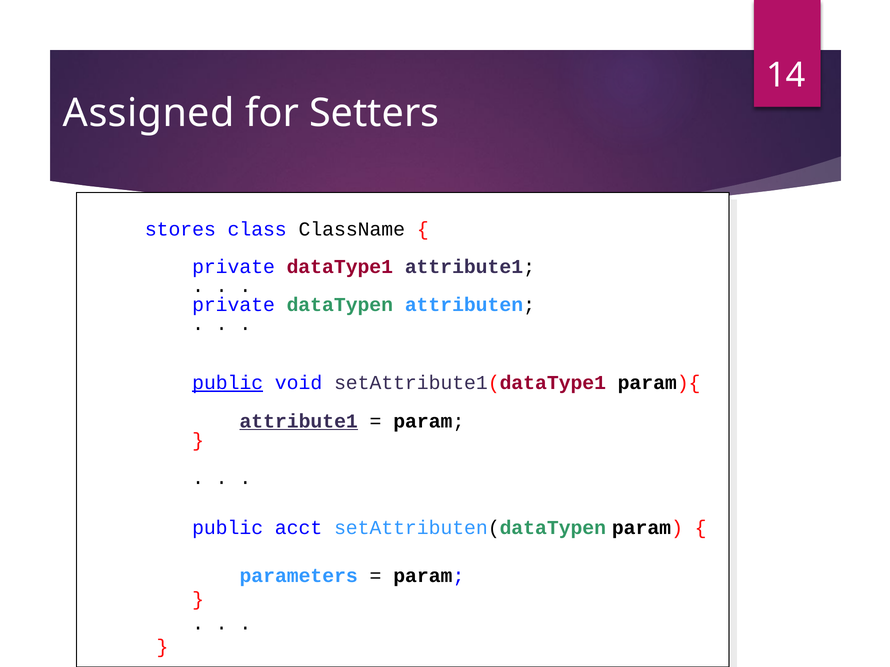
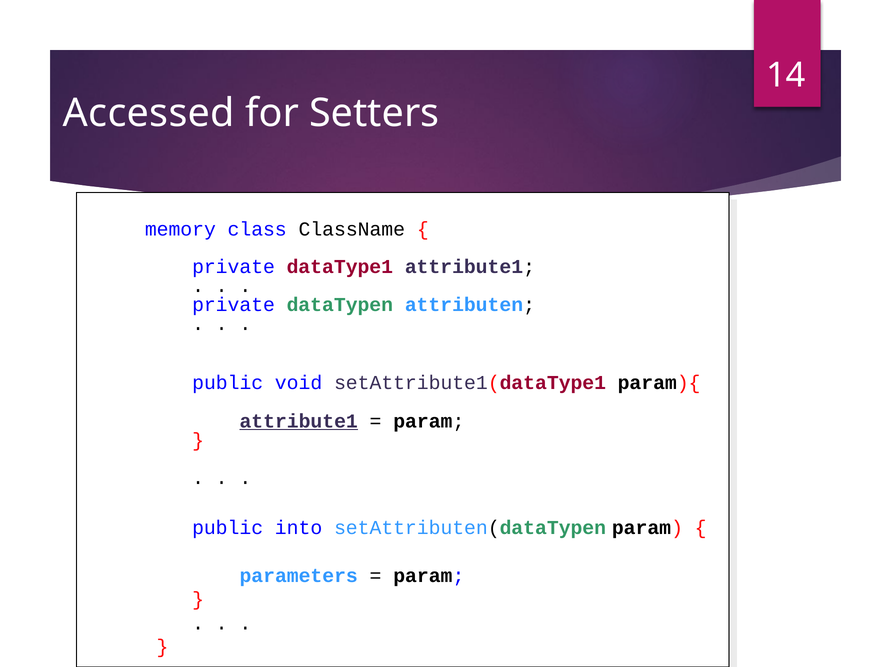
Assigned: Assigned -> Accessed (149, 114)
stores: stores -> memory (180, 229)
public underline: present -> none (228, 383)
acct: acct -> into (299, 528)
